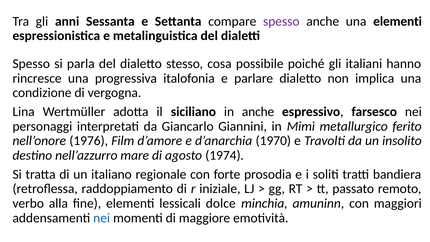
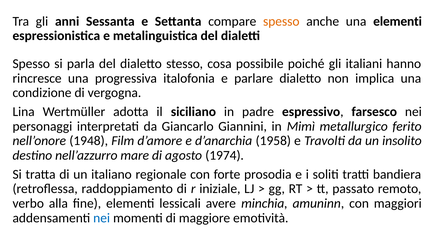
spesso colour: purple -> orange (281, 21)
in anche: anche -> padre (258, 112)
1976: 1976 -> 1948 (89, 141)
1970: 1970 -> 1958 (273, 141)
dolce: dolce -> avere (221, 203)
